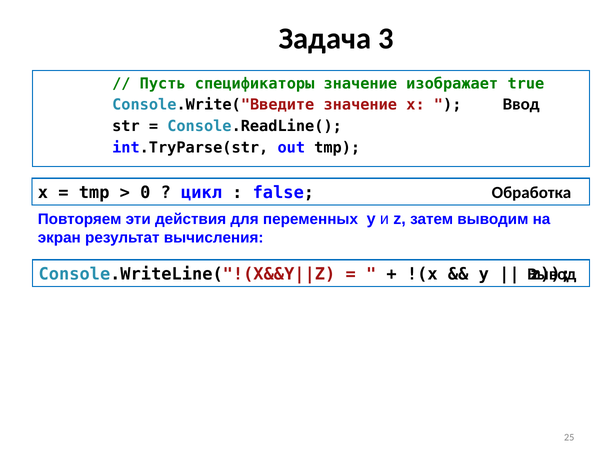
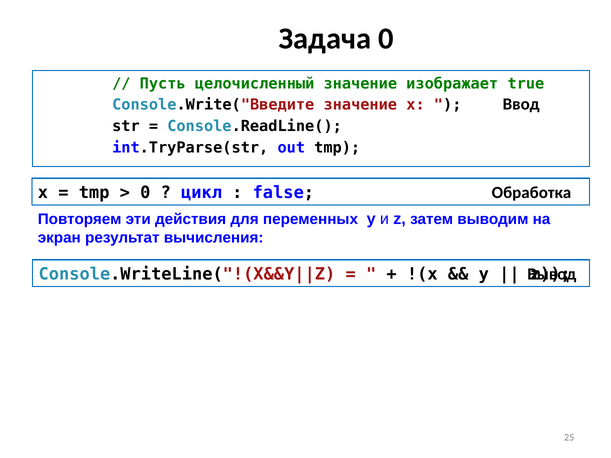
Задача 3: 3 -> 0 (386, 39)
спецификаторы: спецификаторы -> целочисленный (255, 84)
